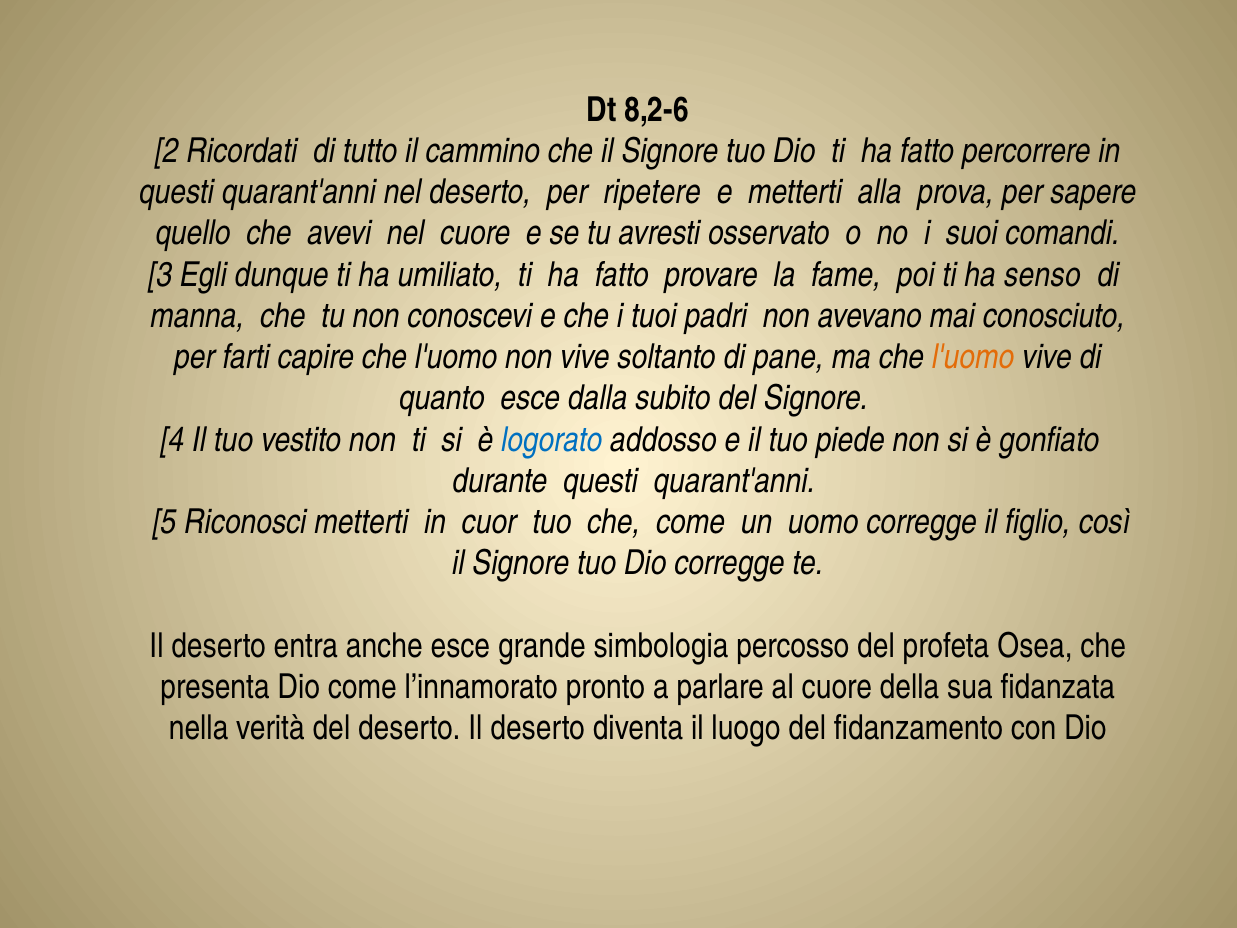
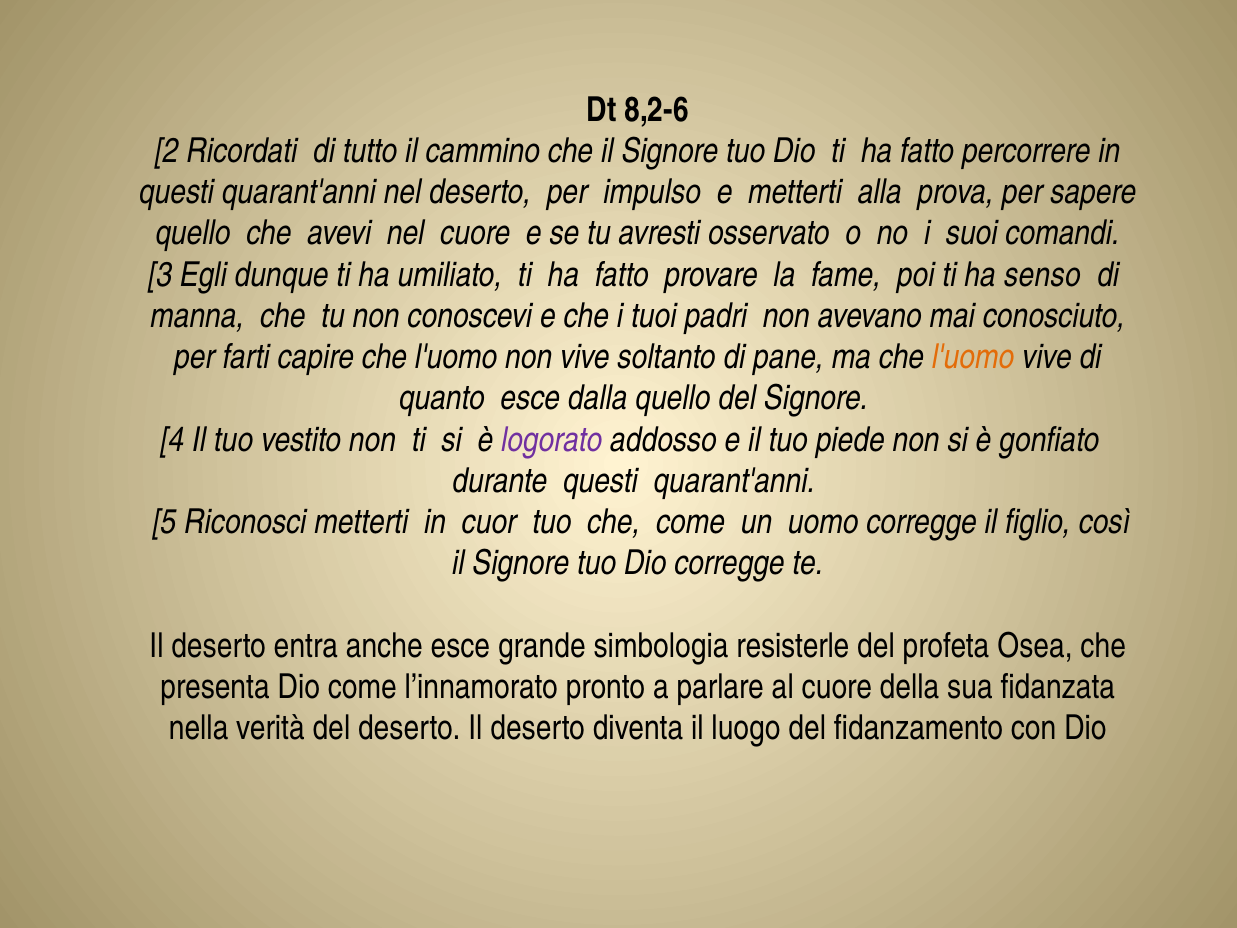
ripetere: ripetere -> impulso (652, 192)
dalla subito: subito -> quello (673, 398)
logorato colour: blue -> purple (552, 440)
percosso: percosso -> resisterle (793, 646)
